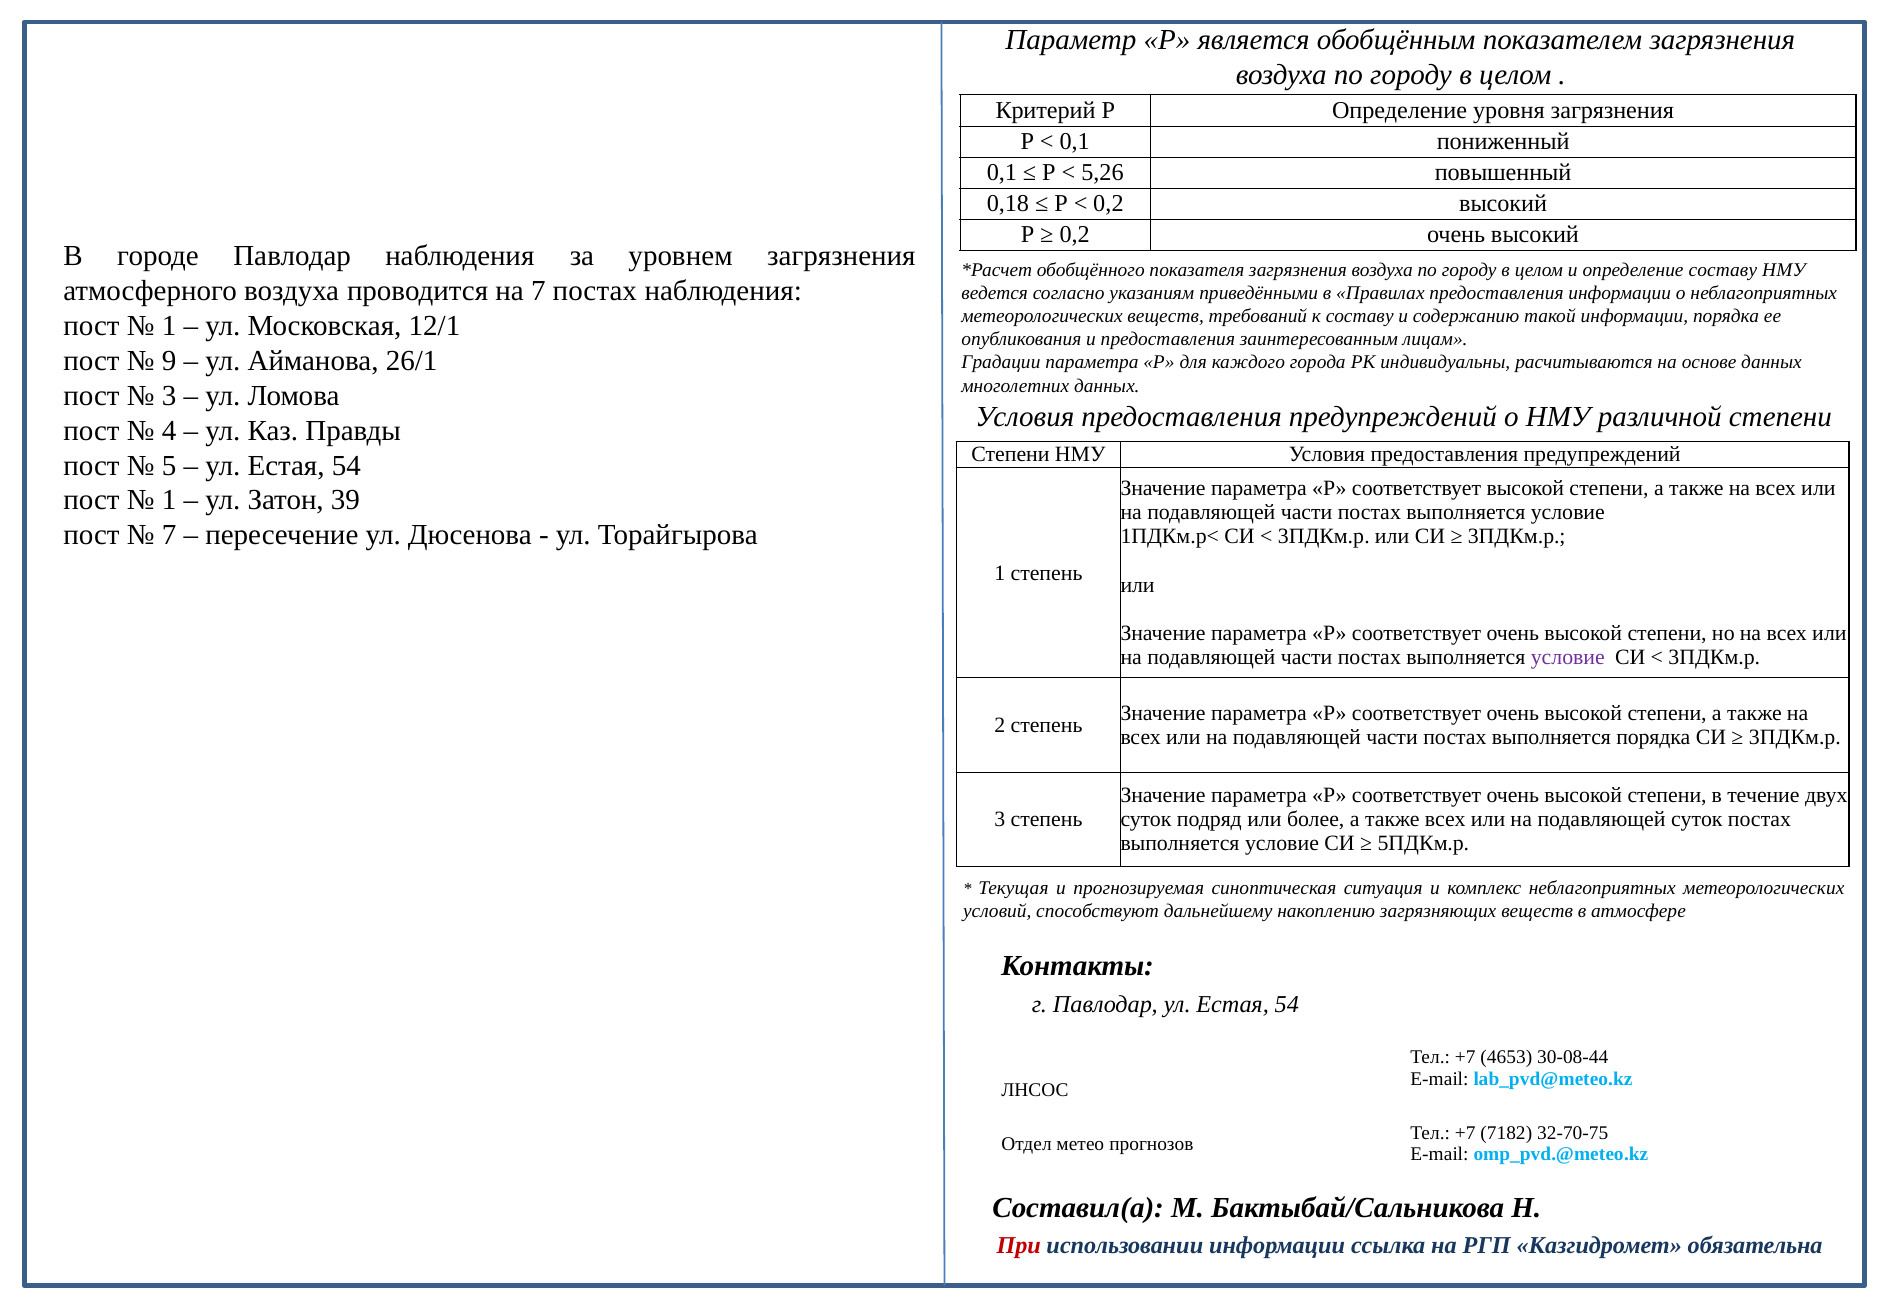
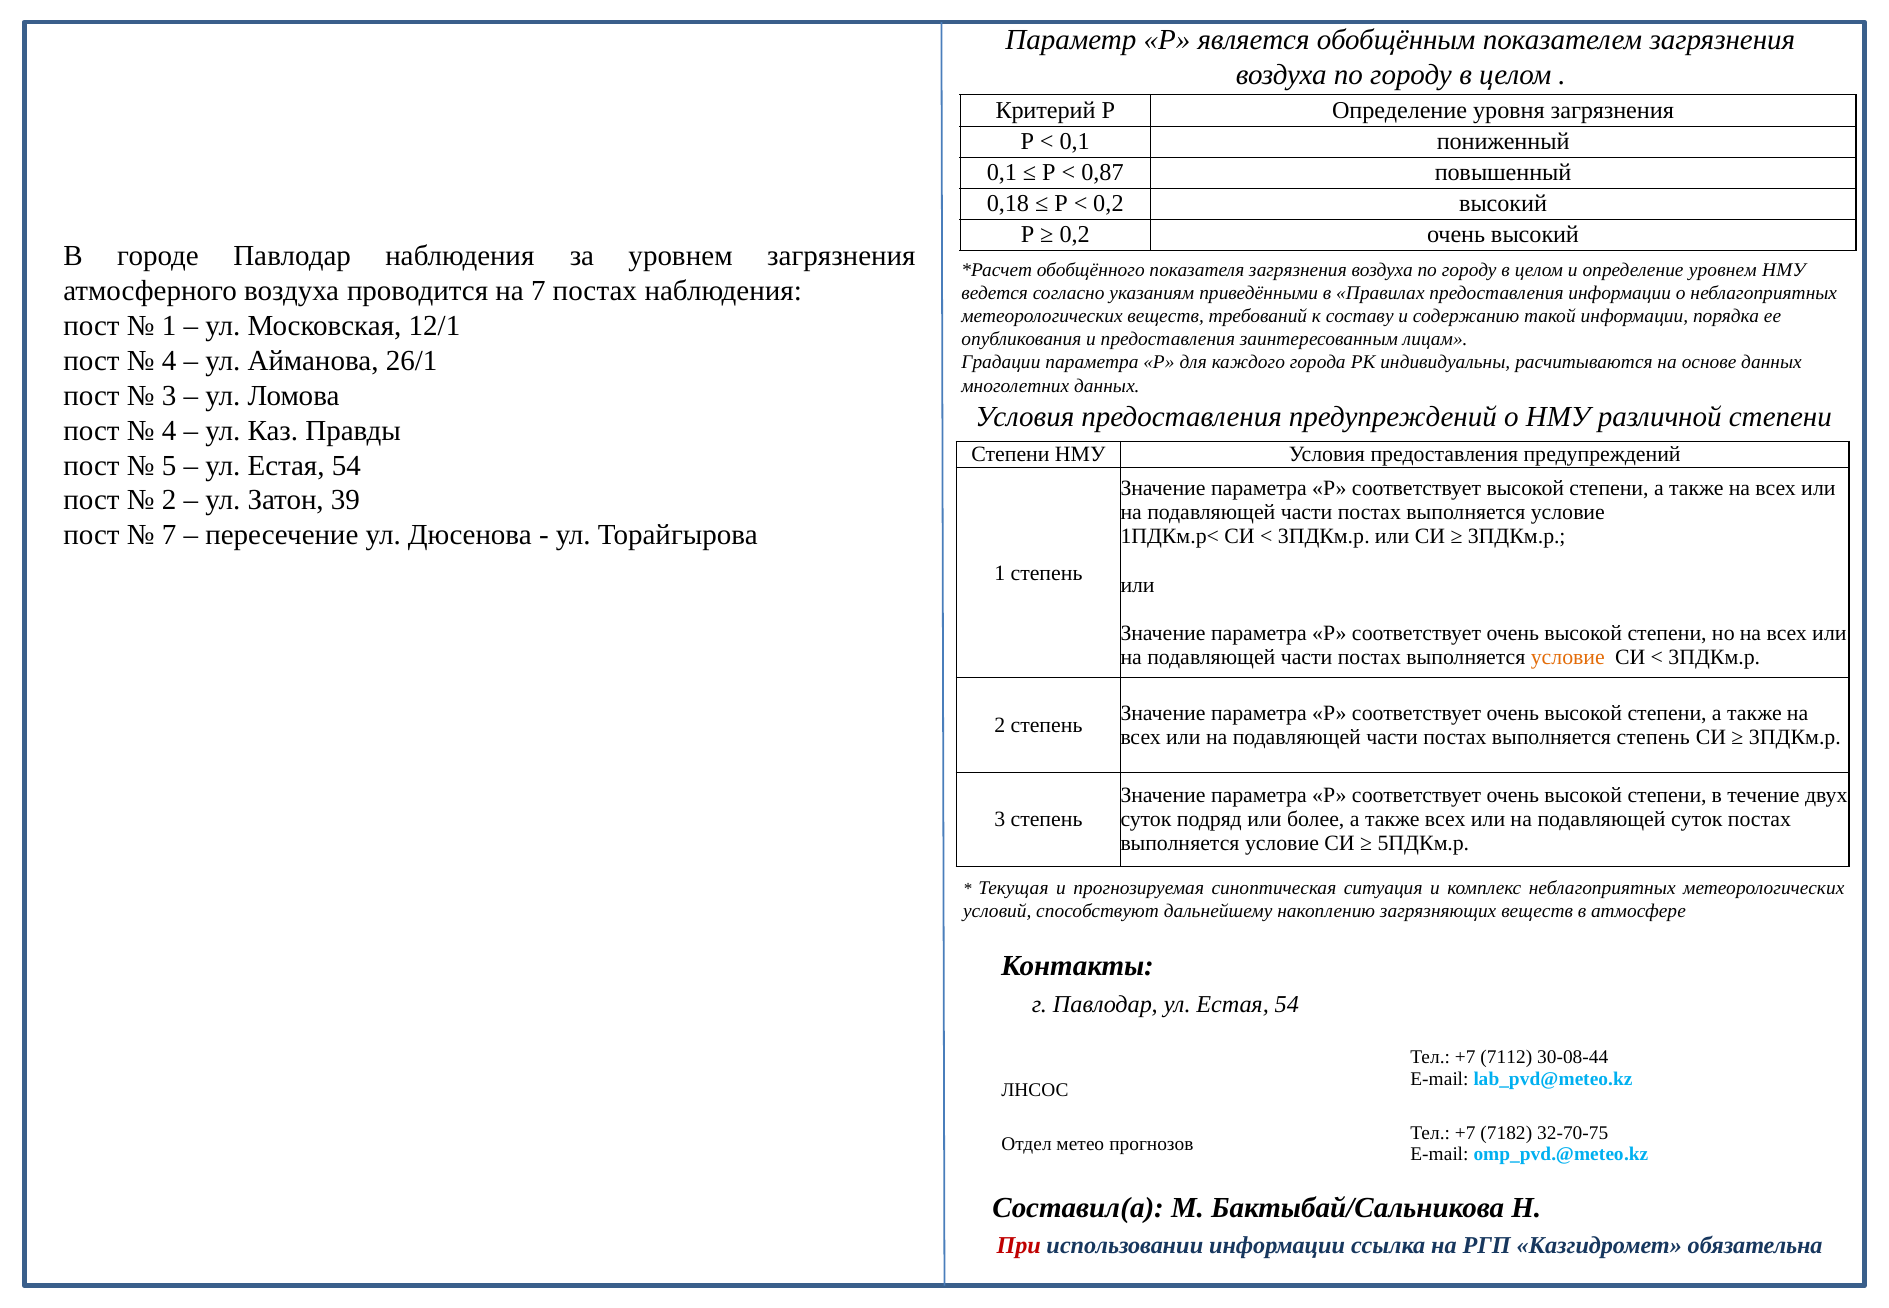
5,26: 5,26 -> 0,87 (1102, 173)
определение составу: составу -> уровнем (1723, 270)
9: 9 -> 4 (169, 361)
1: 1 -> 2 (169, 500)
условие colour: purple -> orange (1568, 657)
выполняется порядка: порядка -> степень (1653, 737)
4653: 4653 -> 7112 (1506, 1057)
